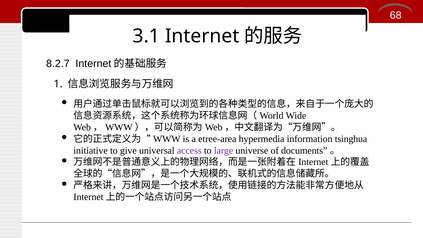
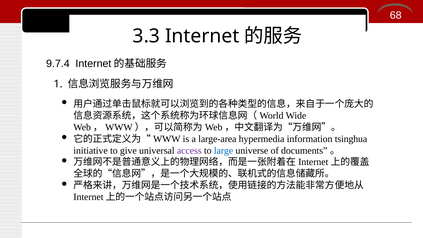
3.1: 3.1 -> 3.3 (146, 36)
8.2.7: 8.2.7 -> 9.7.4 (58, 64)
etree-area: etree-area -> large-area (217, 139)
large colour: purple -> blue (224, 150)
